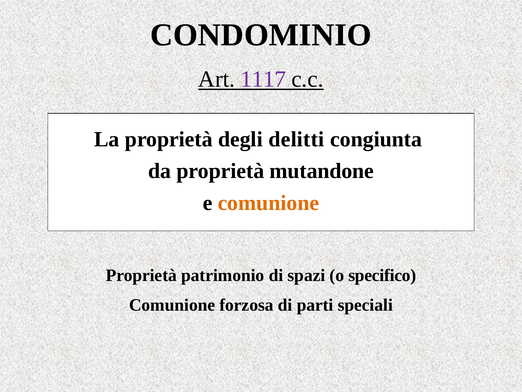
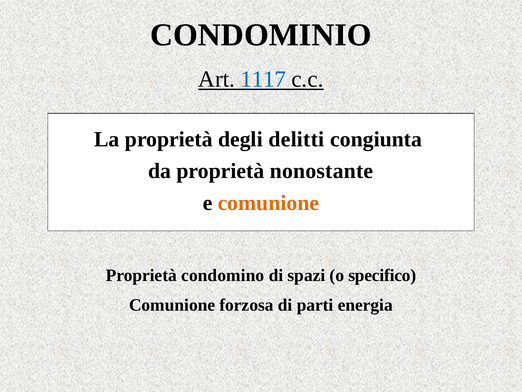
1117 colour: purple -> blue (263, 79)
mutandone: mutandone -> nonostante (321, 171)
patrimonio: patrimonio -> condomino (223, 275)
speciali: speciali -> energia (365, 305)
